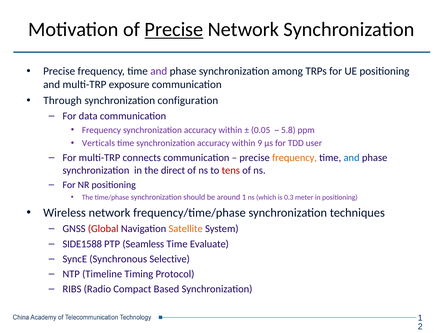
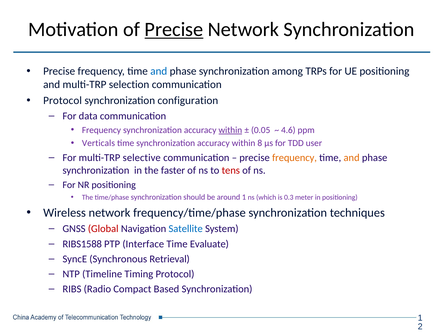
and colour: purple -> blue (159, 71)
exposure: exposure -> selection (129, 84)
Through: Through -> Protocol (63, 100)
within underline: none -> present (230, 130)
5.8: 5.8 -> 4.6 (288, 130)
9: 9 -> 8 (260, 143)
connects: connects -> selective (142, 157)
and colour: blue -> orange (352, 157)
direct: direct -> faster (173, 170)
Satellite colour: orange -> blue (186, 228)
SIDE1588: SIDE1588 -> RIBS1588 (82, 243)
Seamless: Seamless -> Interface (143, 243)
Selective: Selective -> Retrieval (170, 258)
